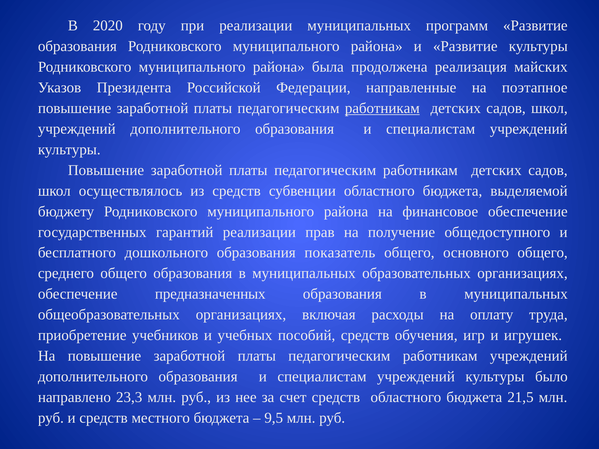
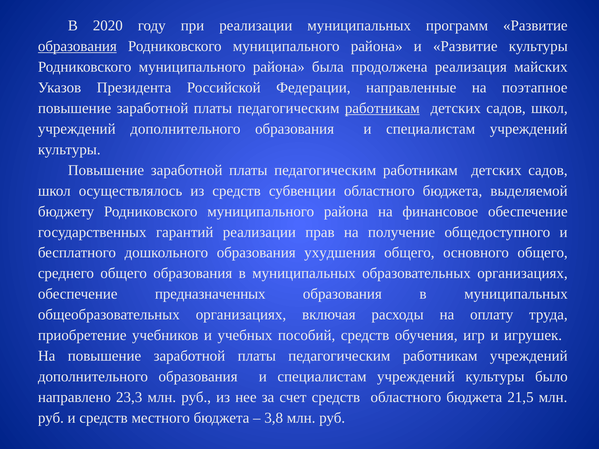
образования underline: none -> present (77, 46)
показатель: показатель -> ухудшения (340, 253)
9,5: 9,5 -> 3,8 (274, 418)
